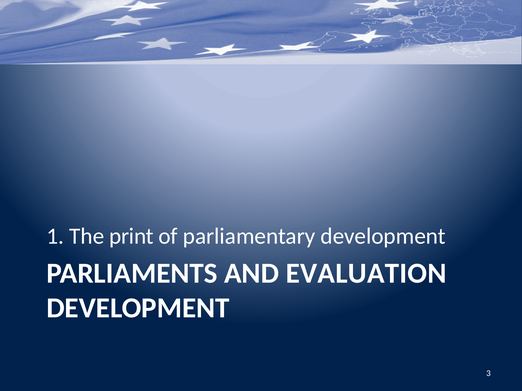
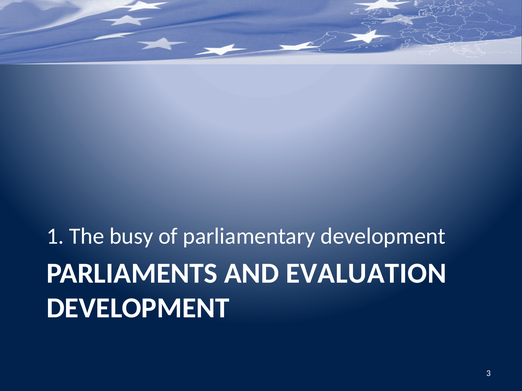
print: print -> busy (131, 237)
